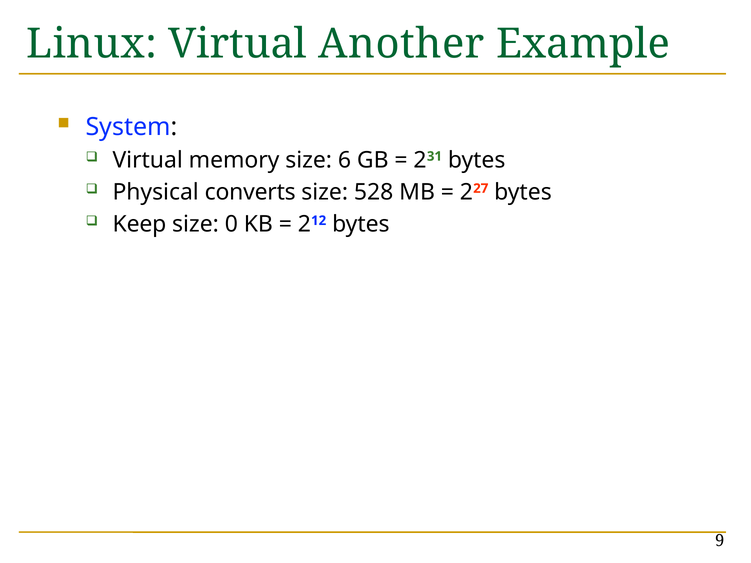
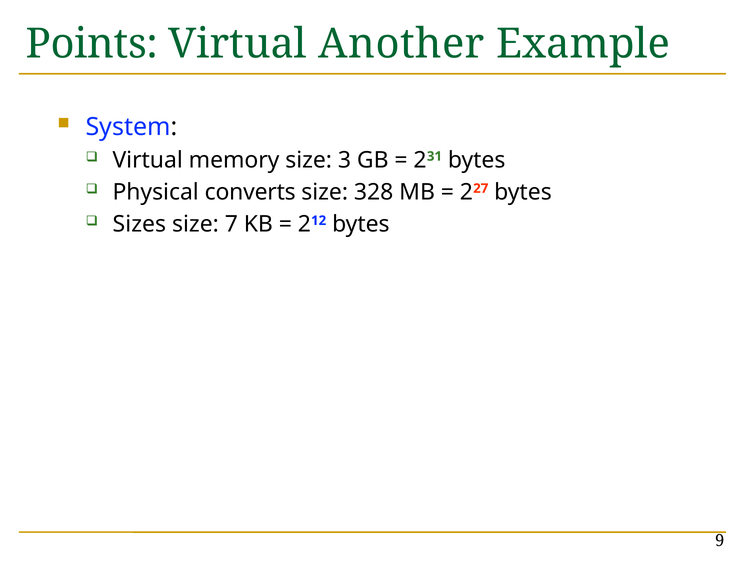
Linux: Linux -> Points (92, 44)
6: 6 -> 3 (345, 160)
528: 528 -> 328 (374, 192)
Keep: Keep -> Sizes (139, 224)
0: 0 -> 7 (231, 224)
